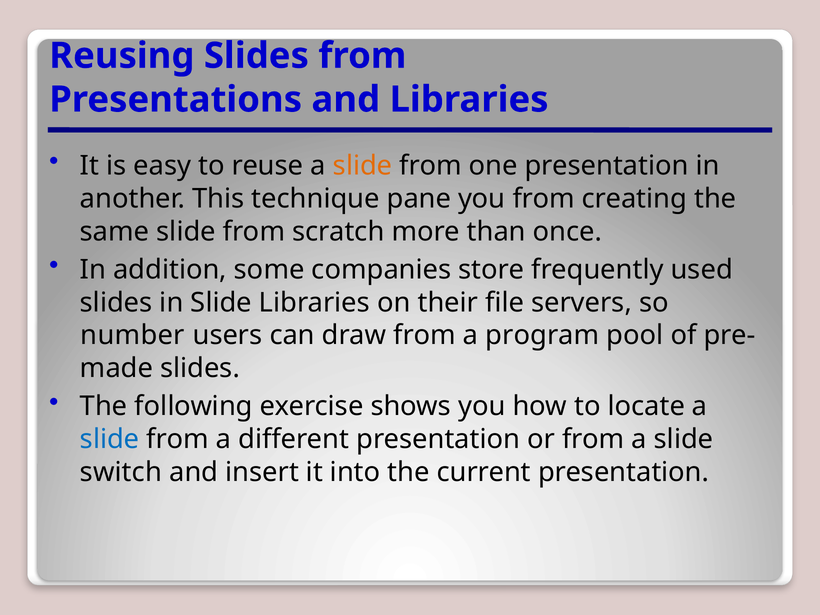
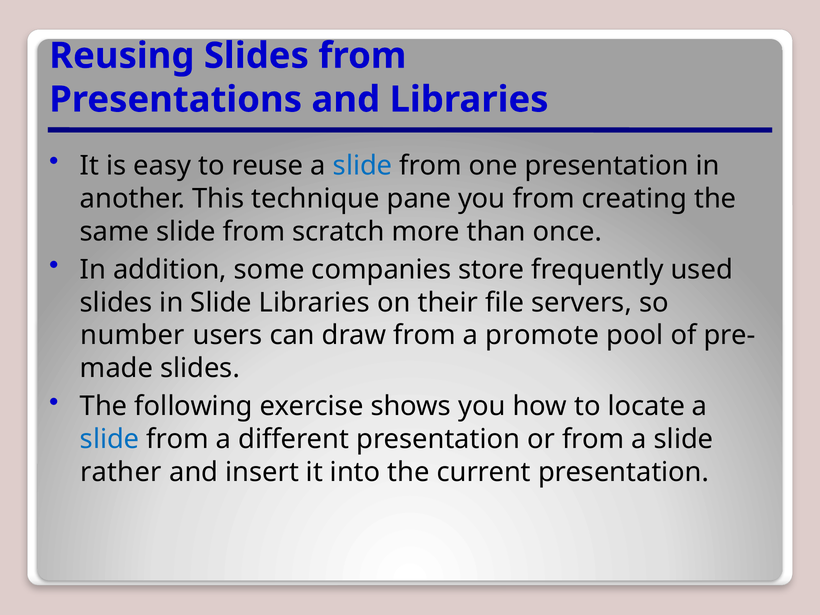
slide colour: orange -> blue (363, 166)
program: program -> promote (542, 335)
switch: switch -> rather (121, 472)
